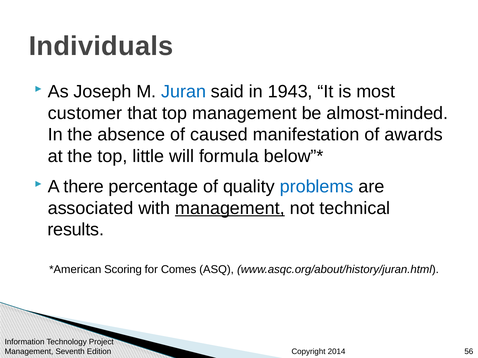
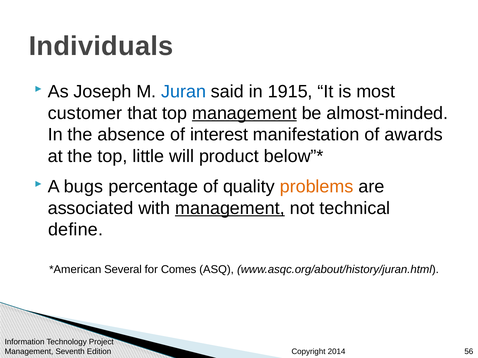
1943: 1943 -> 1915 (290, 92)
management underline: none -> present (244, 113)
caused: caused -> interest (219, 135)
formula: formula -> product (229, 156)
there: there -> bugs (84, 187)
problems colour: blue -> orange (317, 187)
results: results -> define (76, 230)
Scoring: Scoring -> Several (123, 270)
